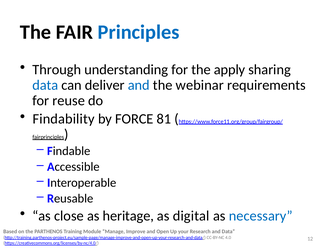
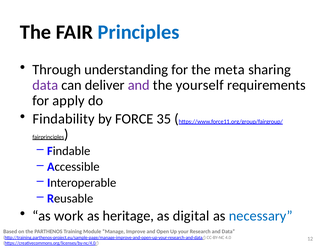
apply: apply -> meta (229, 70)
data colour: blue -> purple (45, 85)
and colour: blue -> purple (139, 85)
webinar: webinar -> yourself (200, 85)
reuse: reuse -> apply (69, 101)
81: 81 -> 35 (164, 119)
close: close -> work (69, 216)
